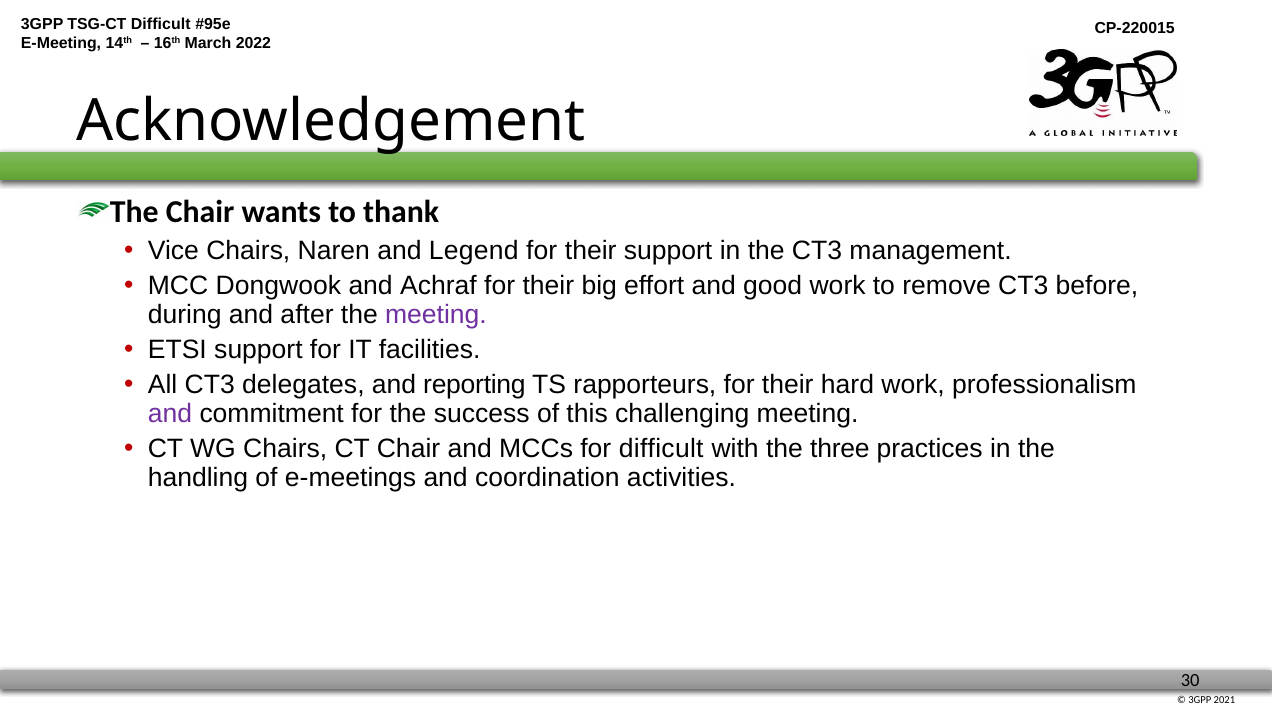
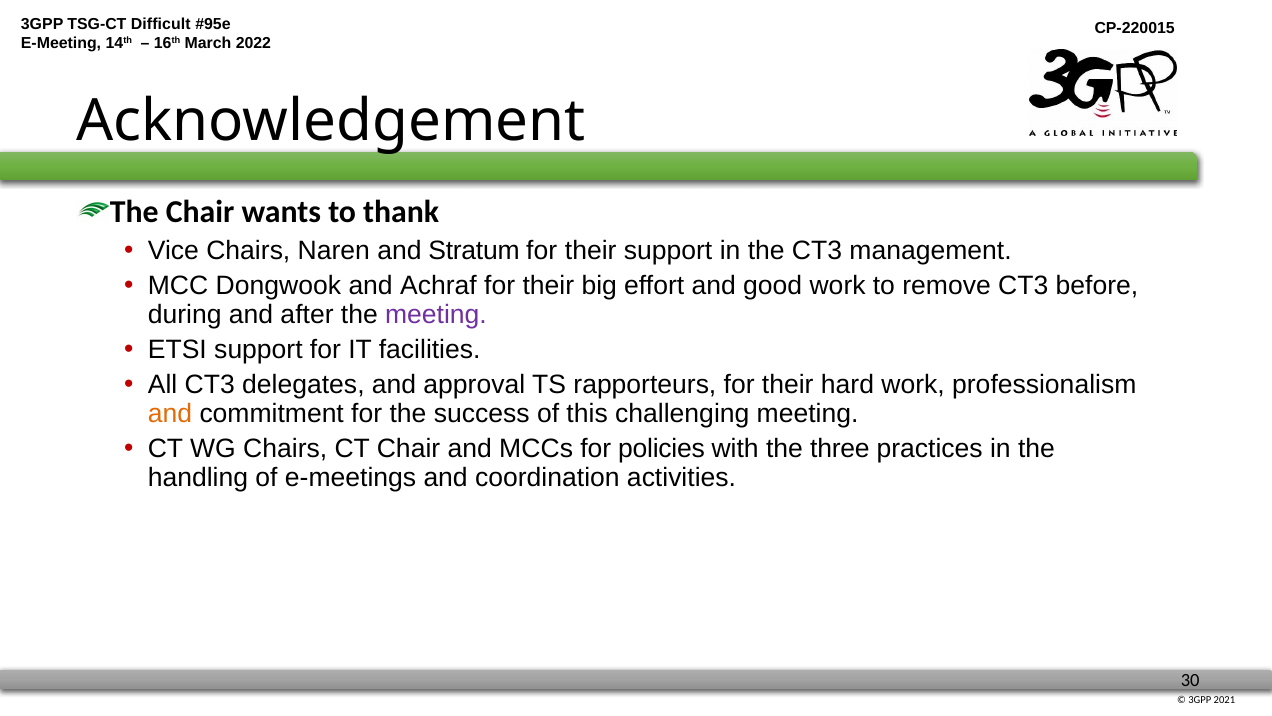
Legend: Legend -> Stratum (474, 250)
reporting: reporting -> approval (474, 385)
and colour: purple -> orange (170, 413)
for difficult: difficult -> policies (661, 448)
